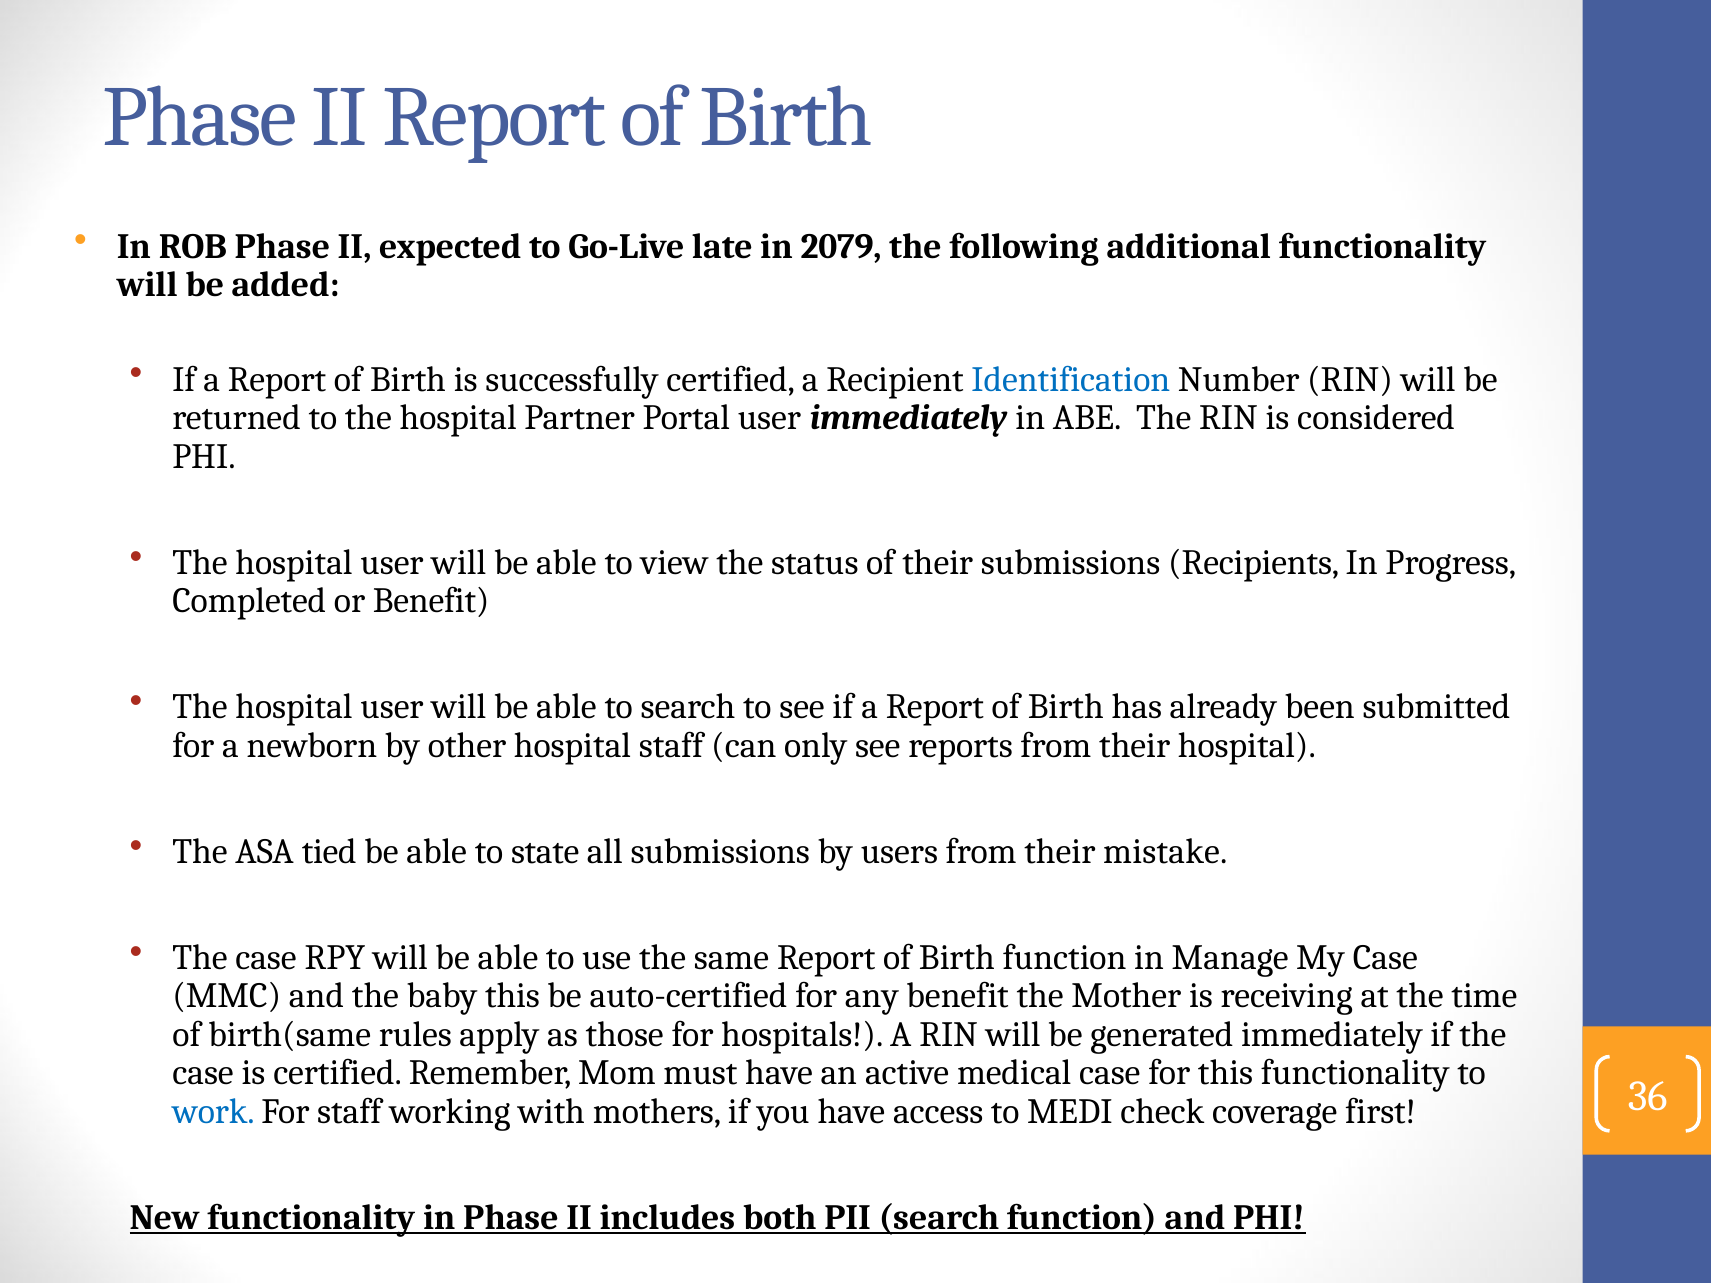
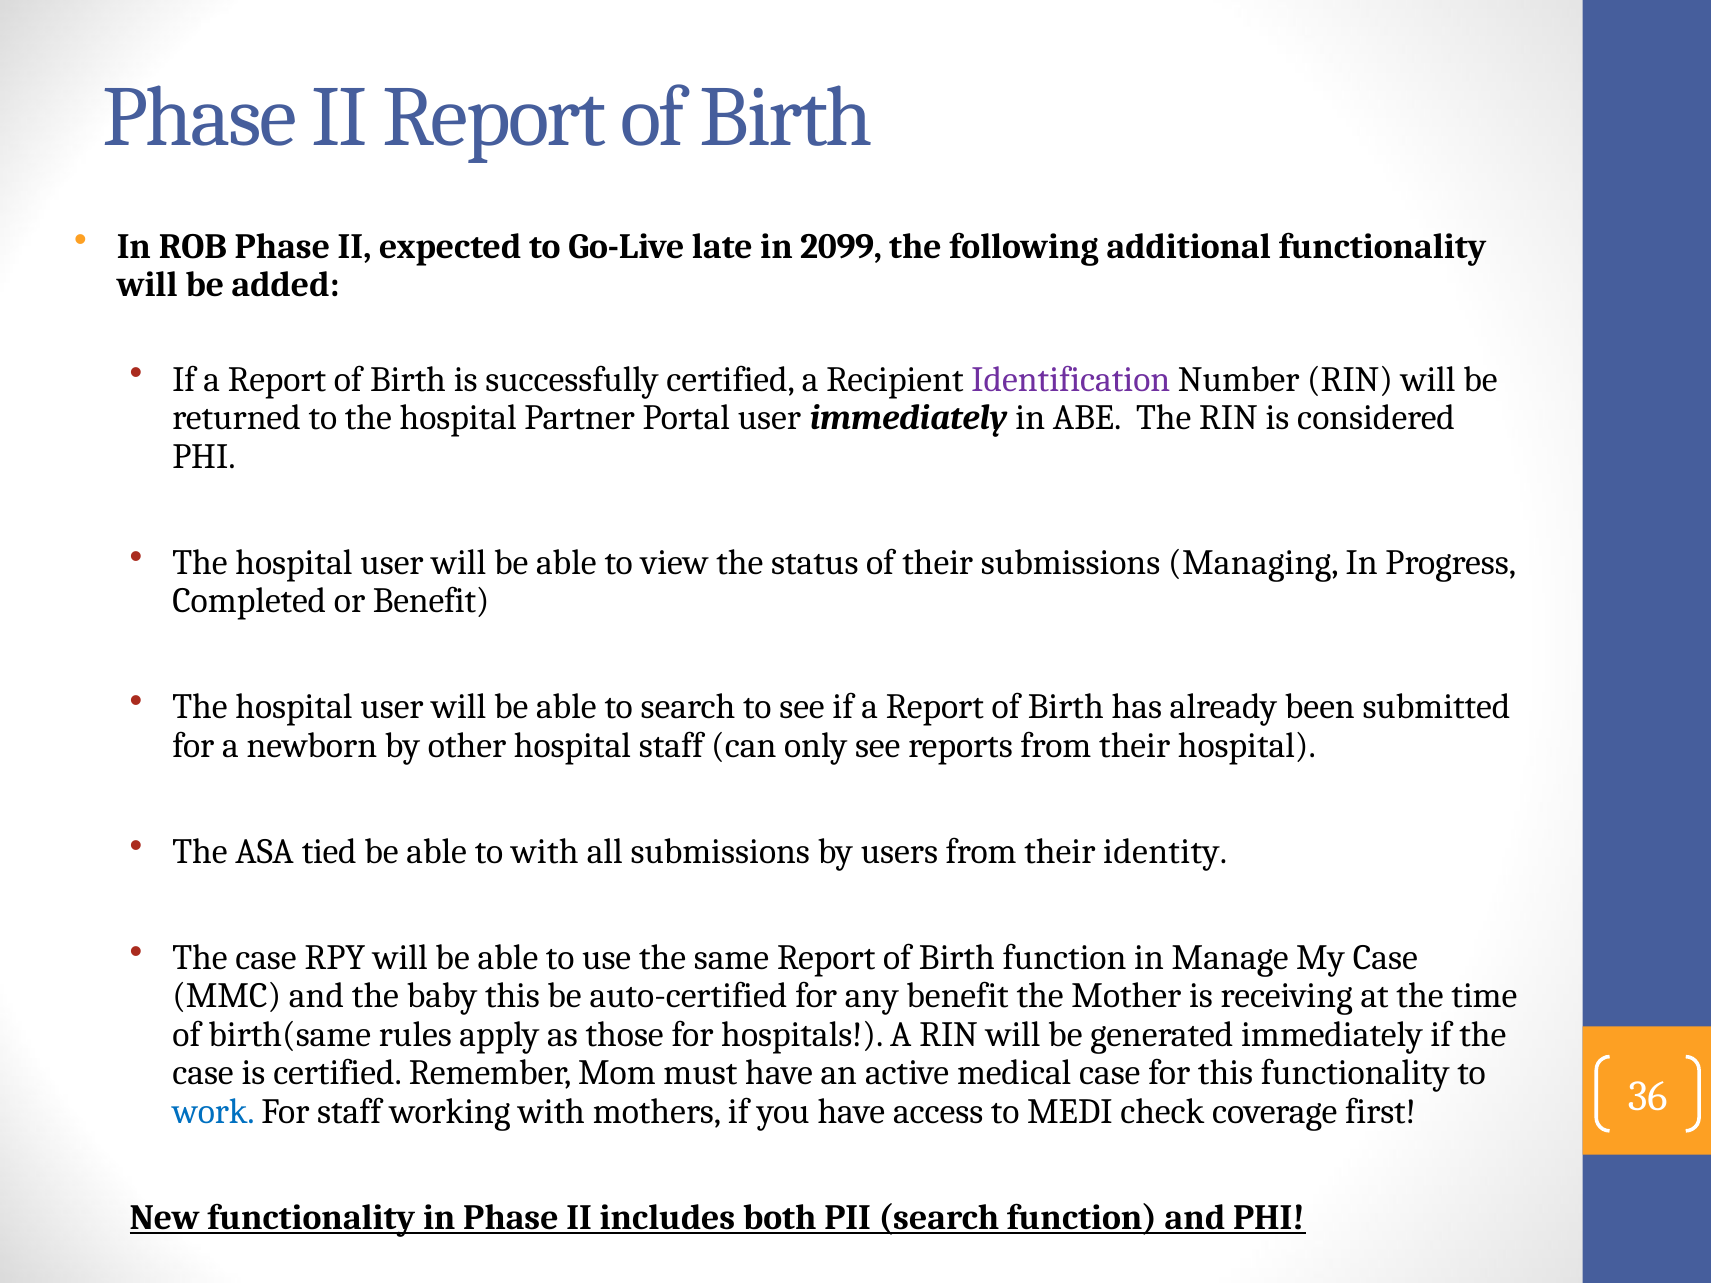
2079: 2079 -> 2099 (841, 246)
Identification colour: blue -> purple (1071, 379)
Recipients: Recipients -> Managing (1253, 563)
to state: state -> with (545, 852)
mistake: mistake -> identity (1165, 852)
